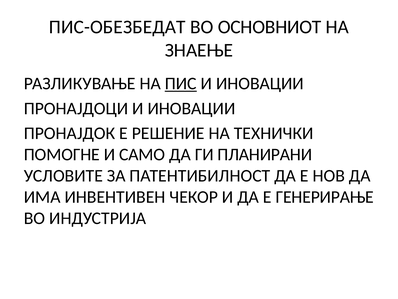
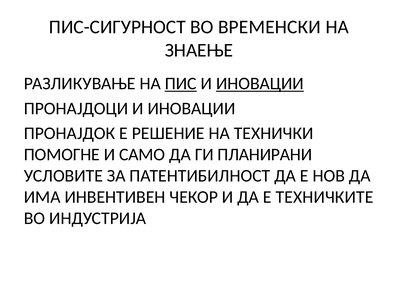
ПИС-ОБЕЗБЕДАТ: ПИС-ОБЕЗБЕДАТ -> ПИС-СИГУРНОСТ (117, 27)
ОСНОВНИОТ: ОСНОВНИОТ -> ВРЕМЕНСКИ (269, 27)
ИНОВАЦИИ underline: none -> present (260, 83)
ГЕНЕРИРАЊЕ: ГЕНЕРИРАЊЕ -> ТЕХНИЧКИТЕ (325, 197)
